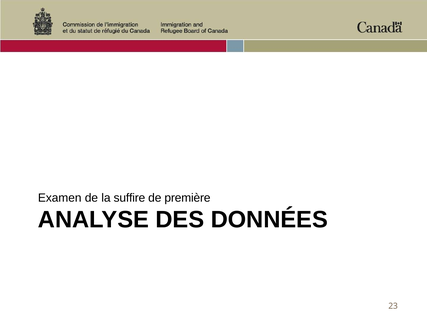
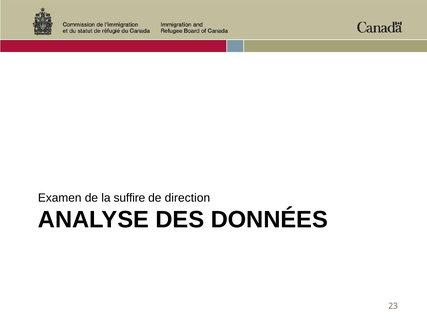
première: première -> direction (187, 197)
